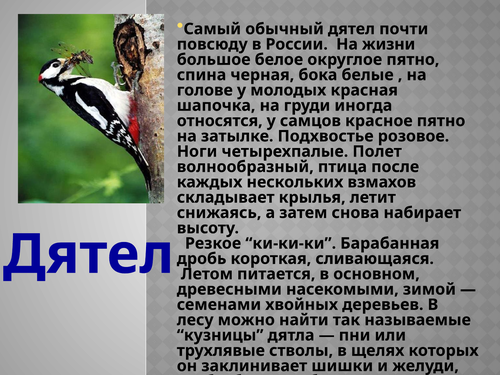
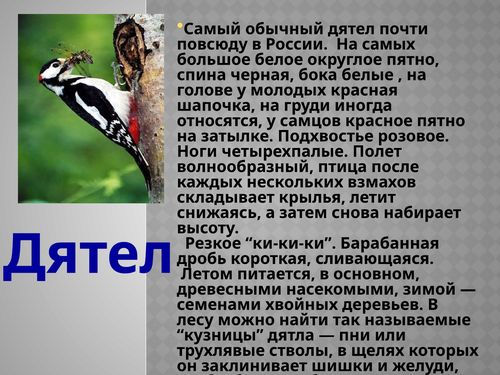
жизни: жизни -> самых (389, 44)
